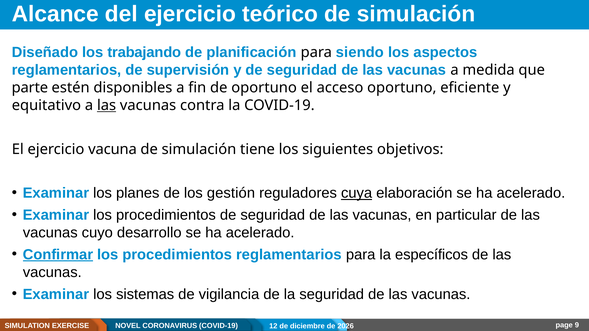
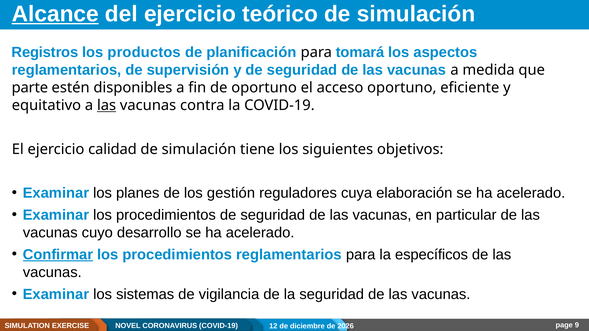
Alcance underline: none -> present (55, 14)
Diseñado: Diseñado -> Registros (45, 52)
trabajando: trabajando -> productos (144, 52)
siendo: siendo -> tomará (360, 52)
vacuna: vacuna -> calidad (112, 149)
cuya underline: present -> none (357, 193)
